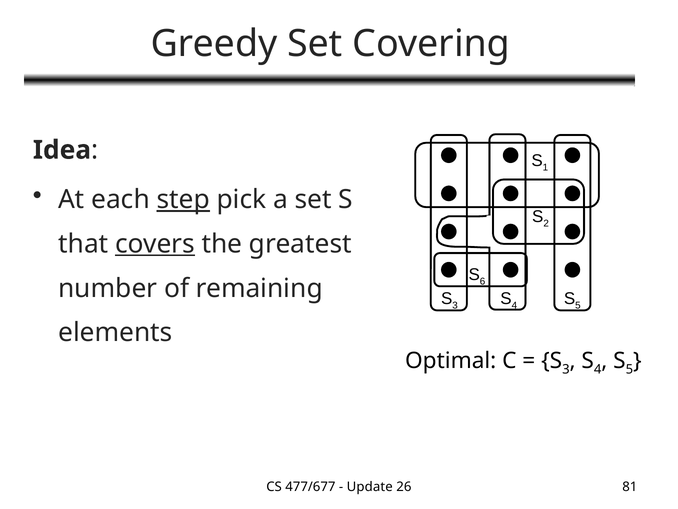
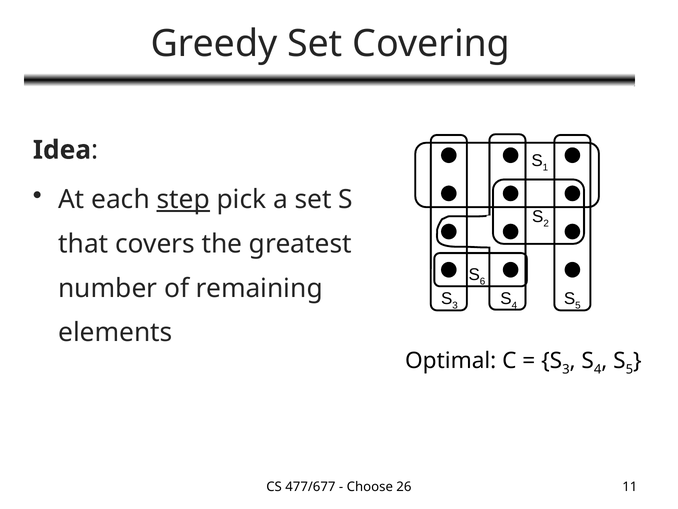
covers underline: present -> none (155, 244)
Update: Update -> Choose (370, 487)
81: 81 -> 11 (630, 487)
